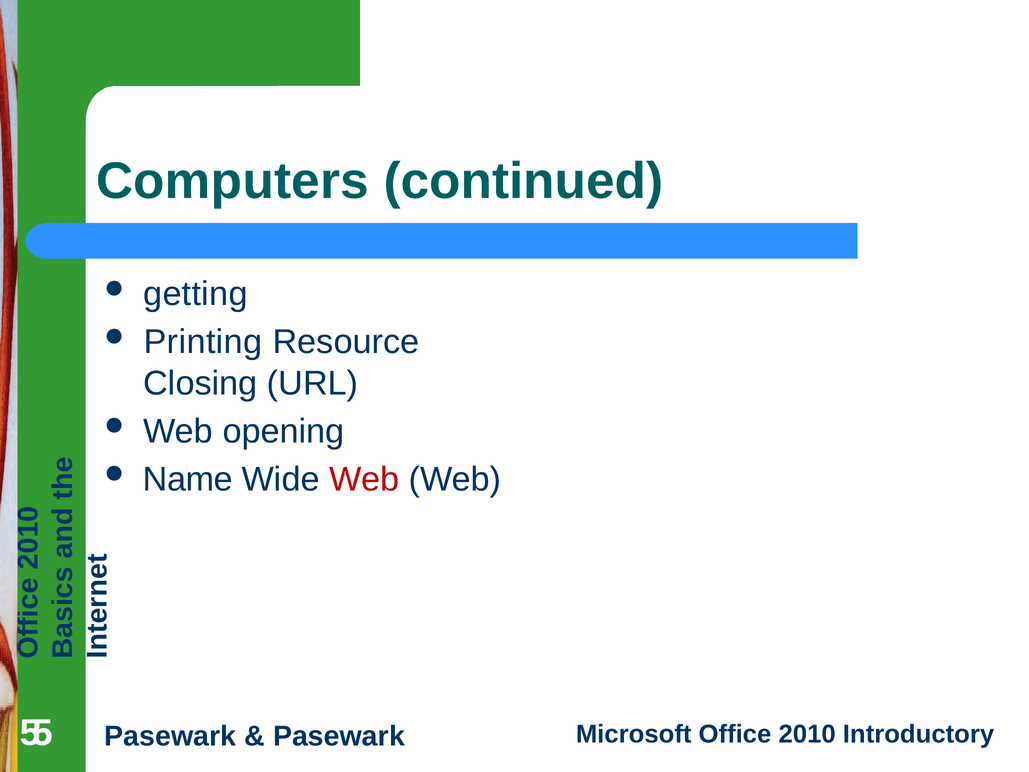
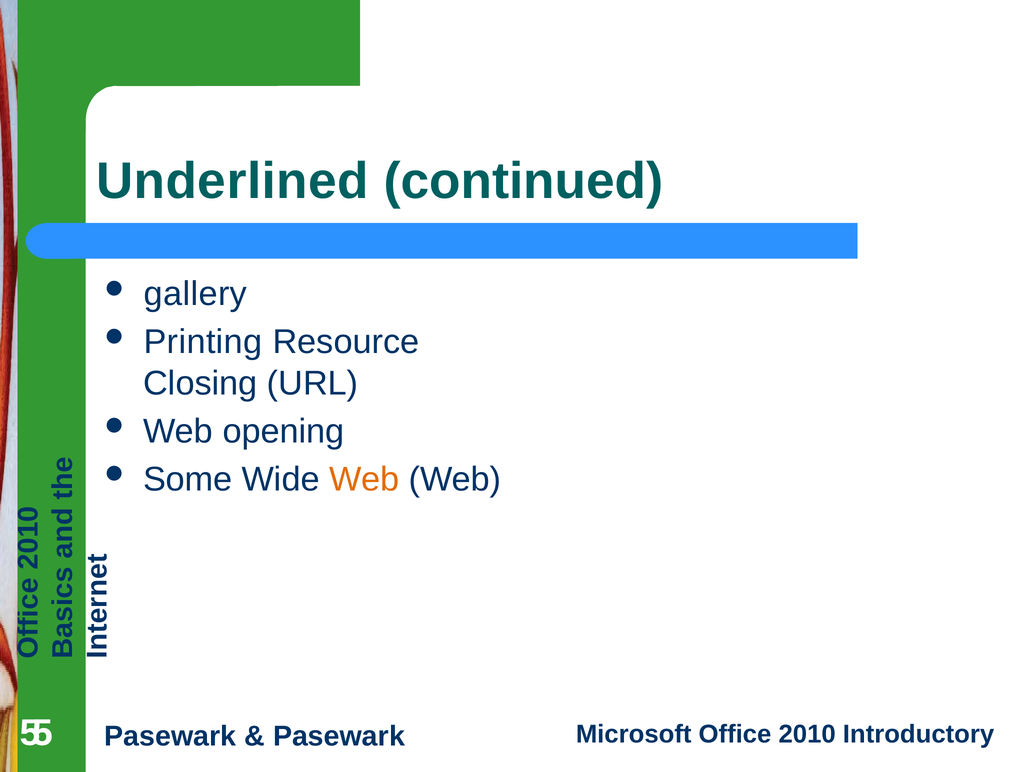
Computers: Computers -> Underlined (232, 181)
getting: getting -> gallery (195, 294)
Name: Name -> Some (188, 479)
Web colour: red -> orange (364, 479)
